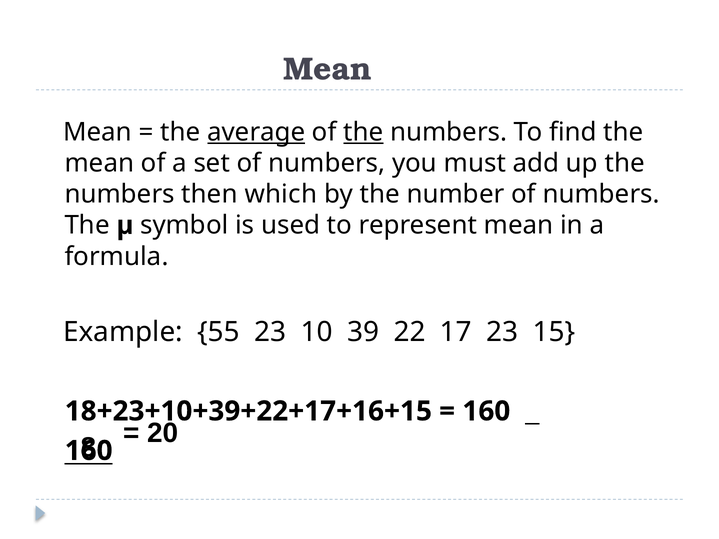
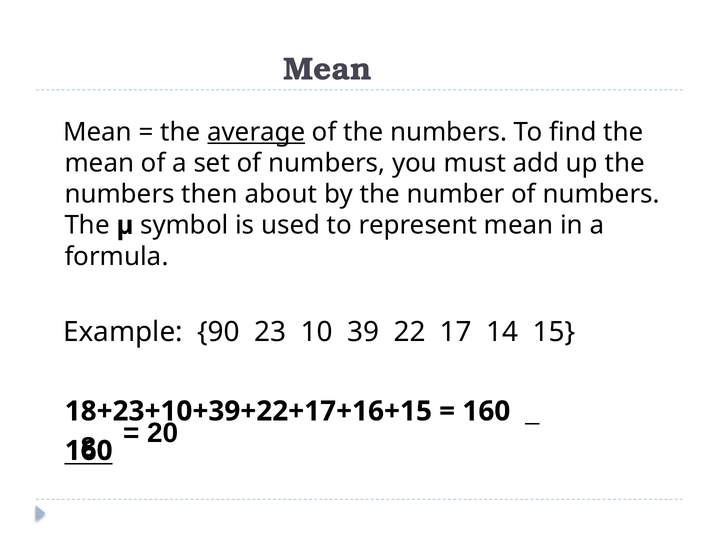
the underline: present -> none (363, 132)
which: which -> about (281, 194)
55: 55 -> 90 (219, 332)
17 23: 23 -> 14 (502, 332)
